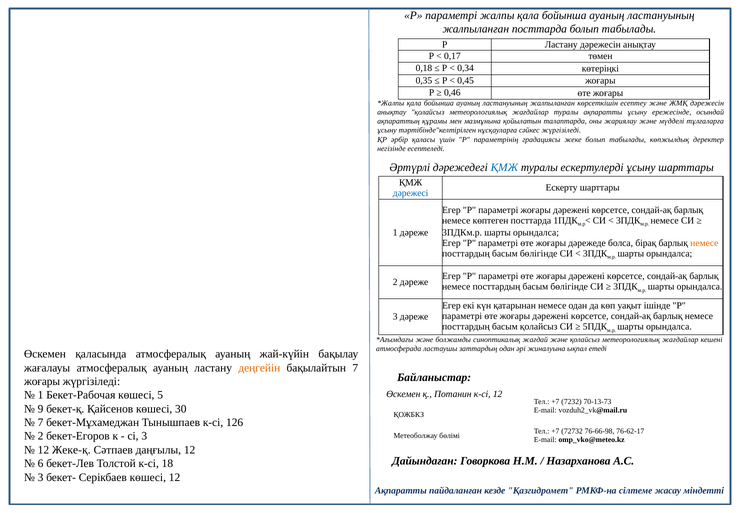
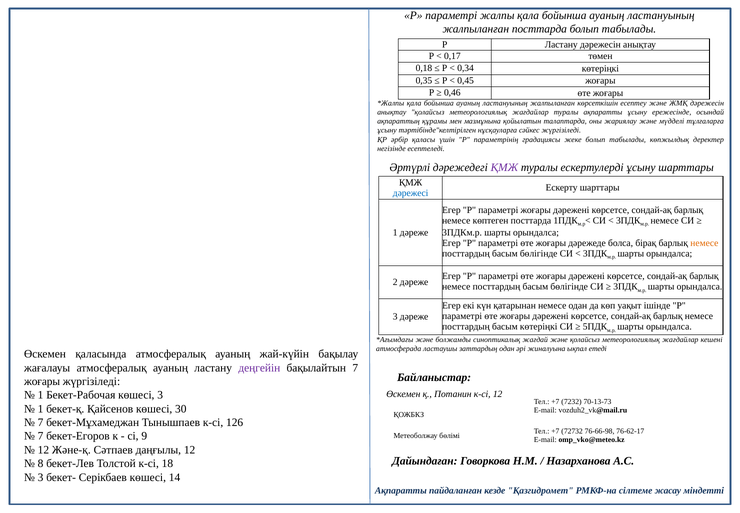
ҚМЖ colour: blue -> purple (504, 167)
басым қолайсыз: қолайсыз -> көтеріңкі (539, 326)
деңгейін colour: orange -> purple (259, 367)
көшесі 5: 5 -> 3 (160, 395)
9: 9 -> 1 (41, 408)
2: 2 -> 7 (41, 436)
сі 3: 3 -> 9 (144, 436)
Жеке-қ: Жеке-қ -> Және-қ (71, 449)
6: 6 -> 8 (41, 463)
көшесі 12: 12 -> 14 (175, 477)
